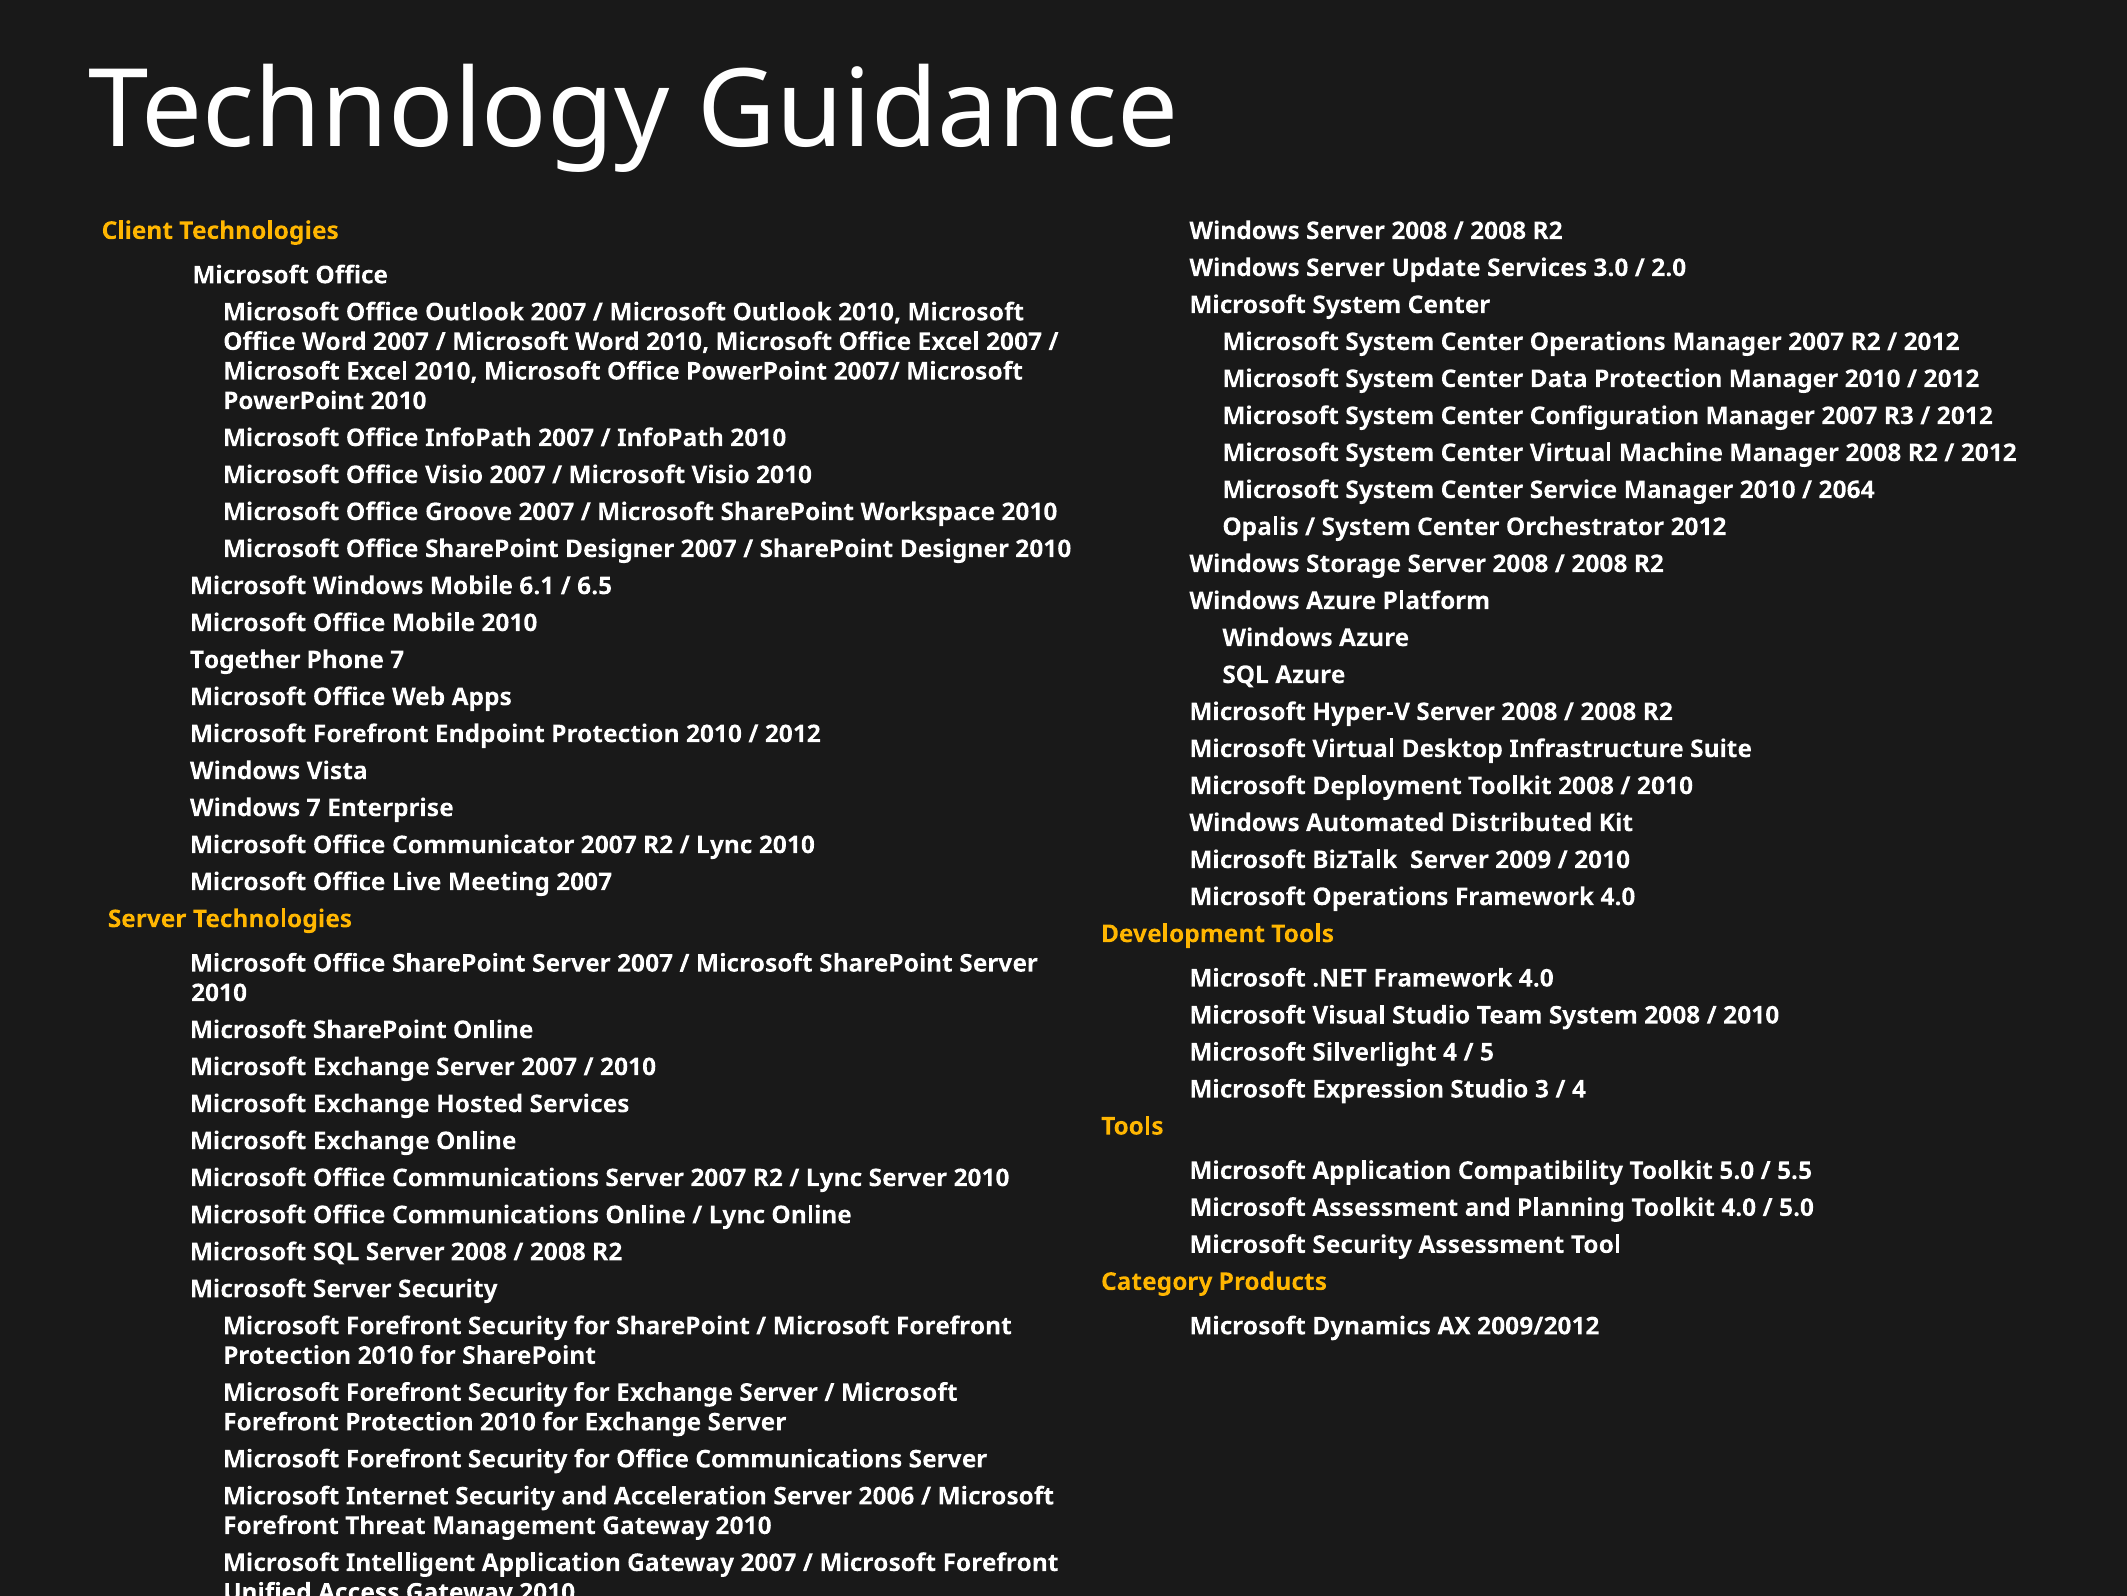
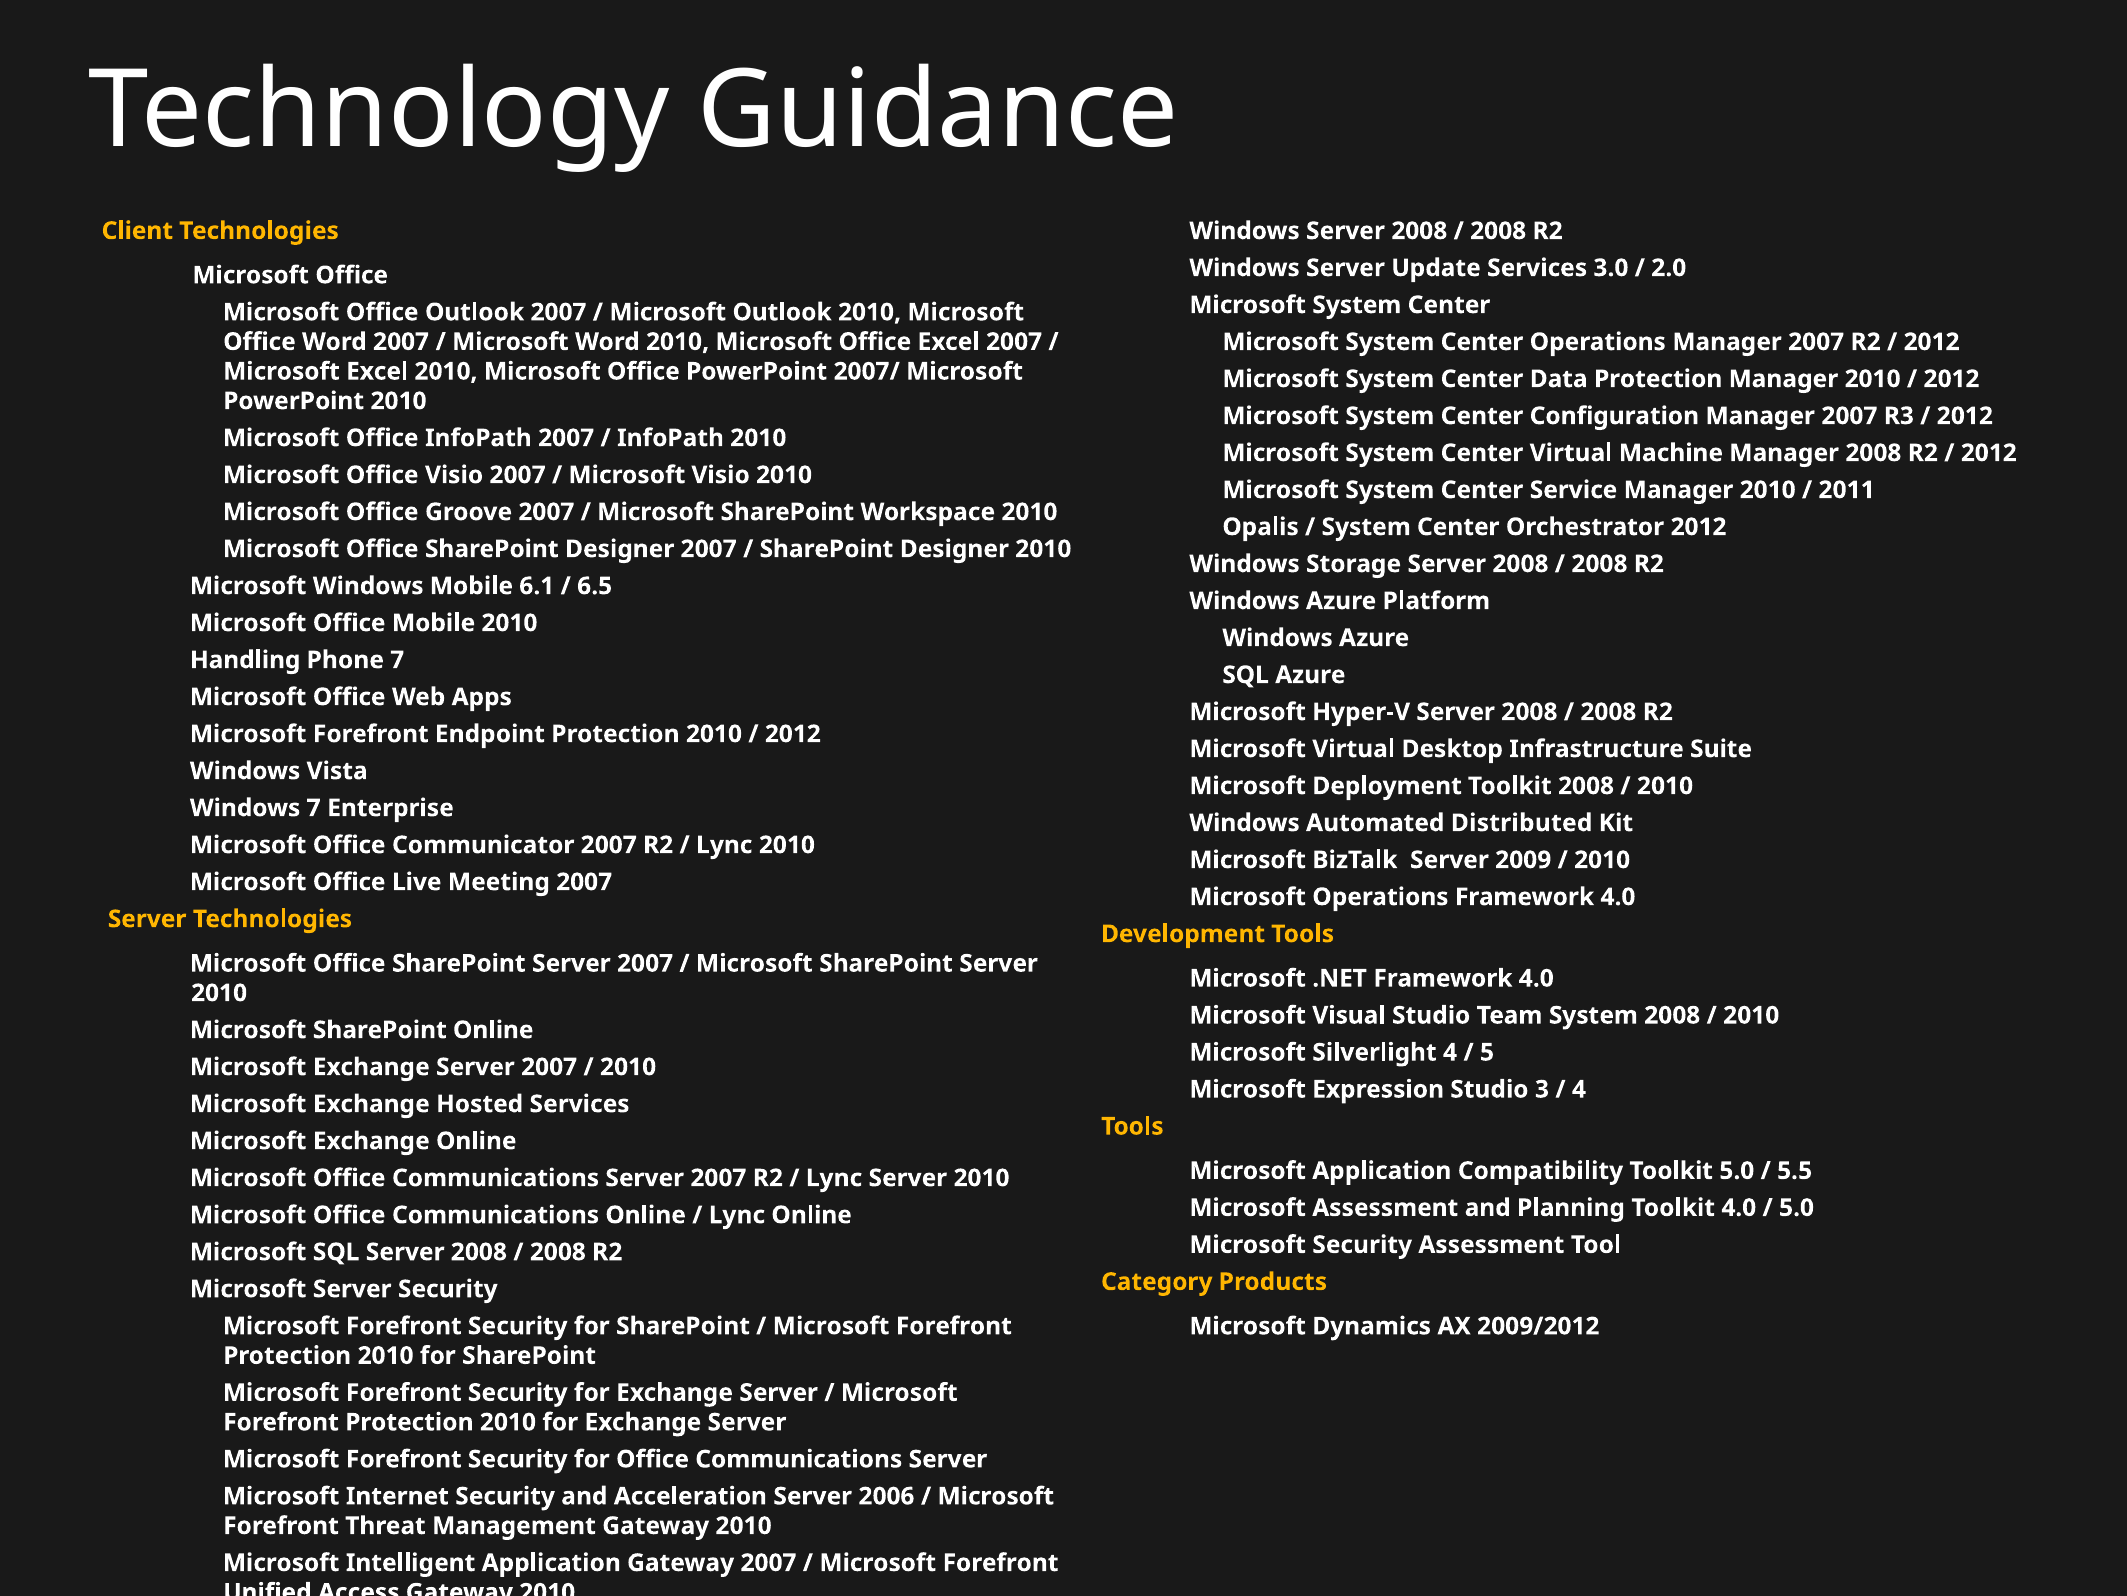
2064: 2064 -> 2011 (1847, 490)
Together: Together -> Handling (245, 660)
